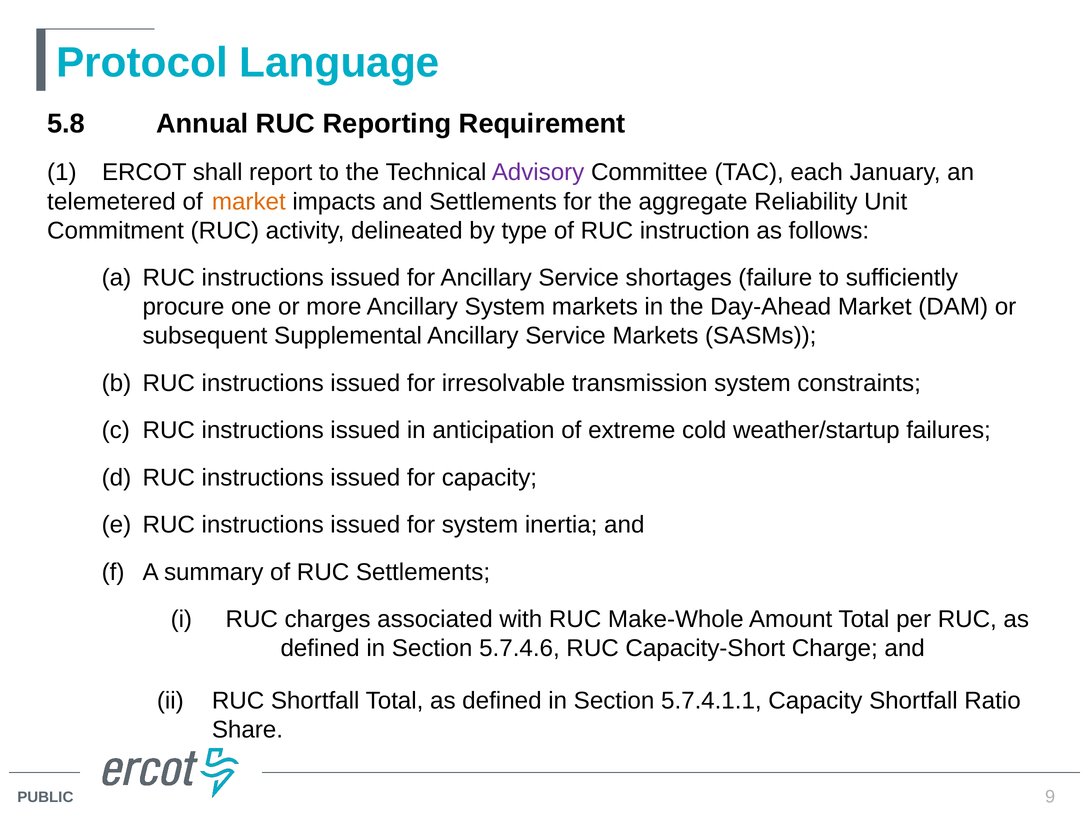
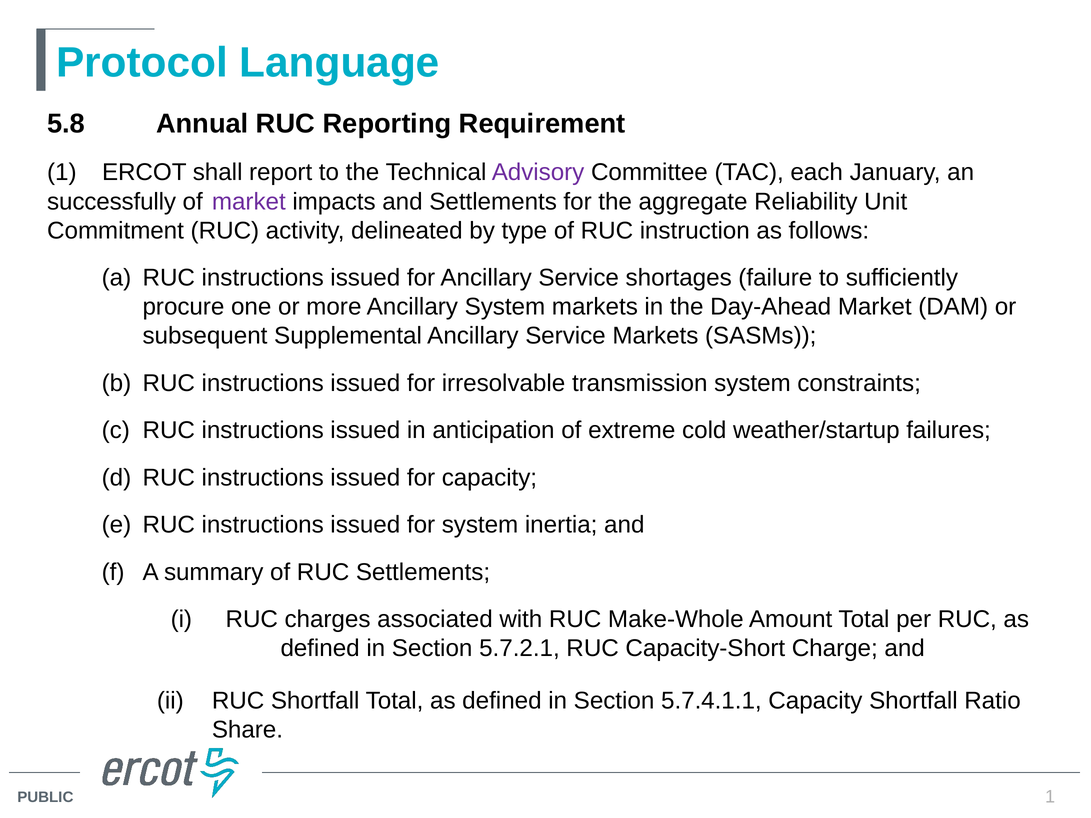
telemetered: telemetered -> successfully (112, 202)
market colour: orange -> purple (249, 202)
5.7.4.6: 5.7.4.6 -> 5.7.2.1 (519, 649)
9: 9 -> 1 (1050, 797)
